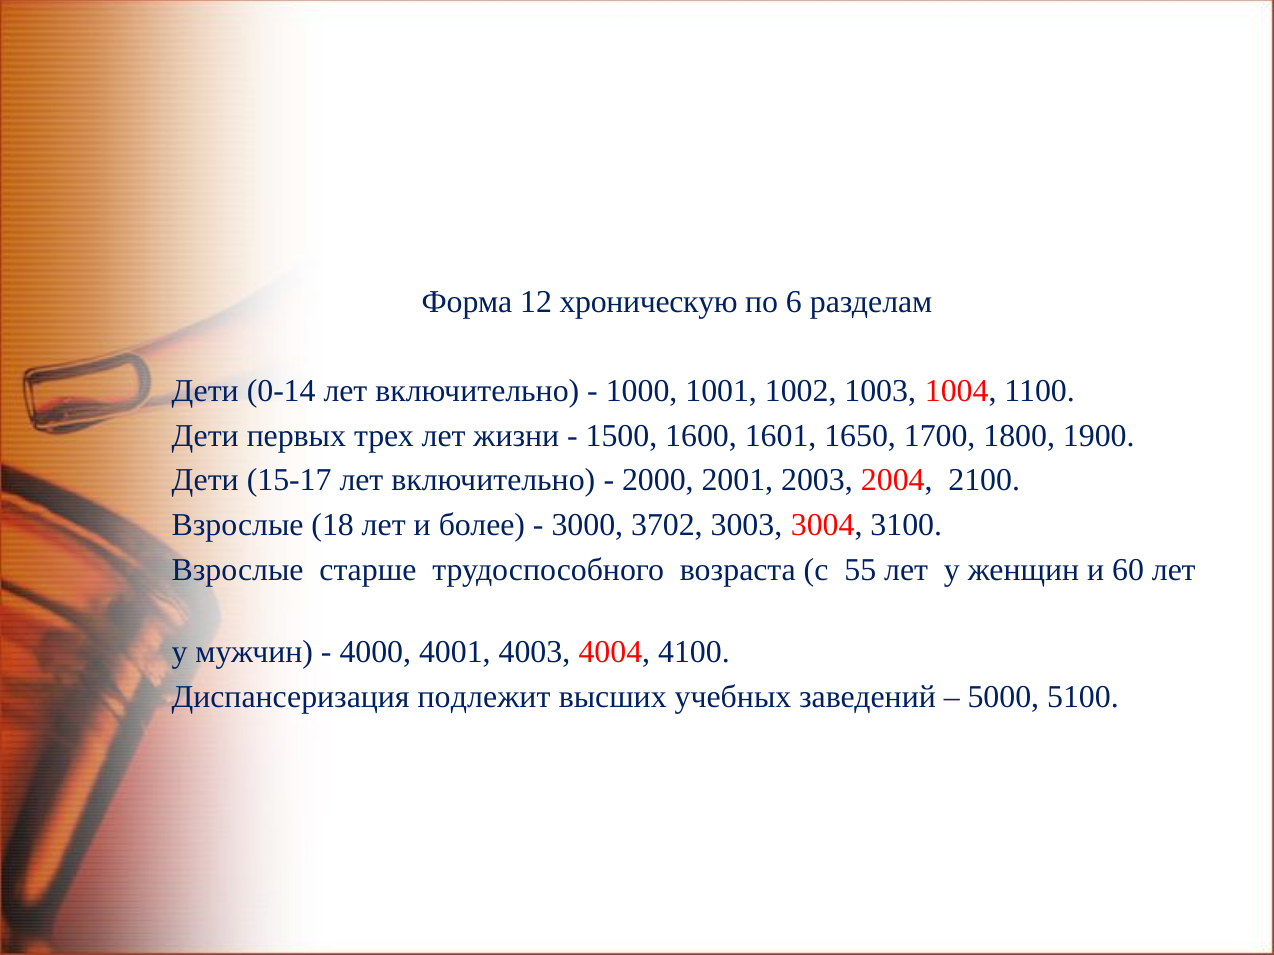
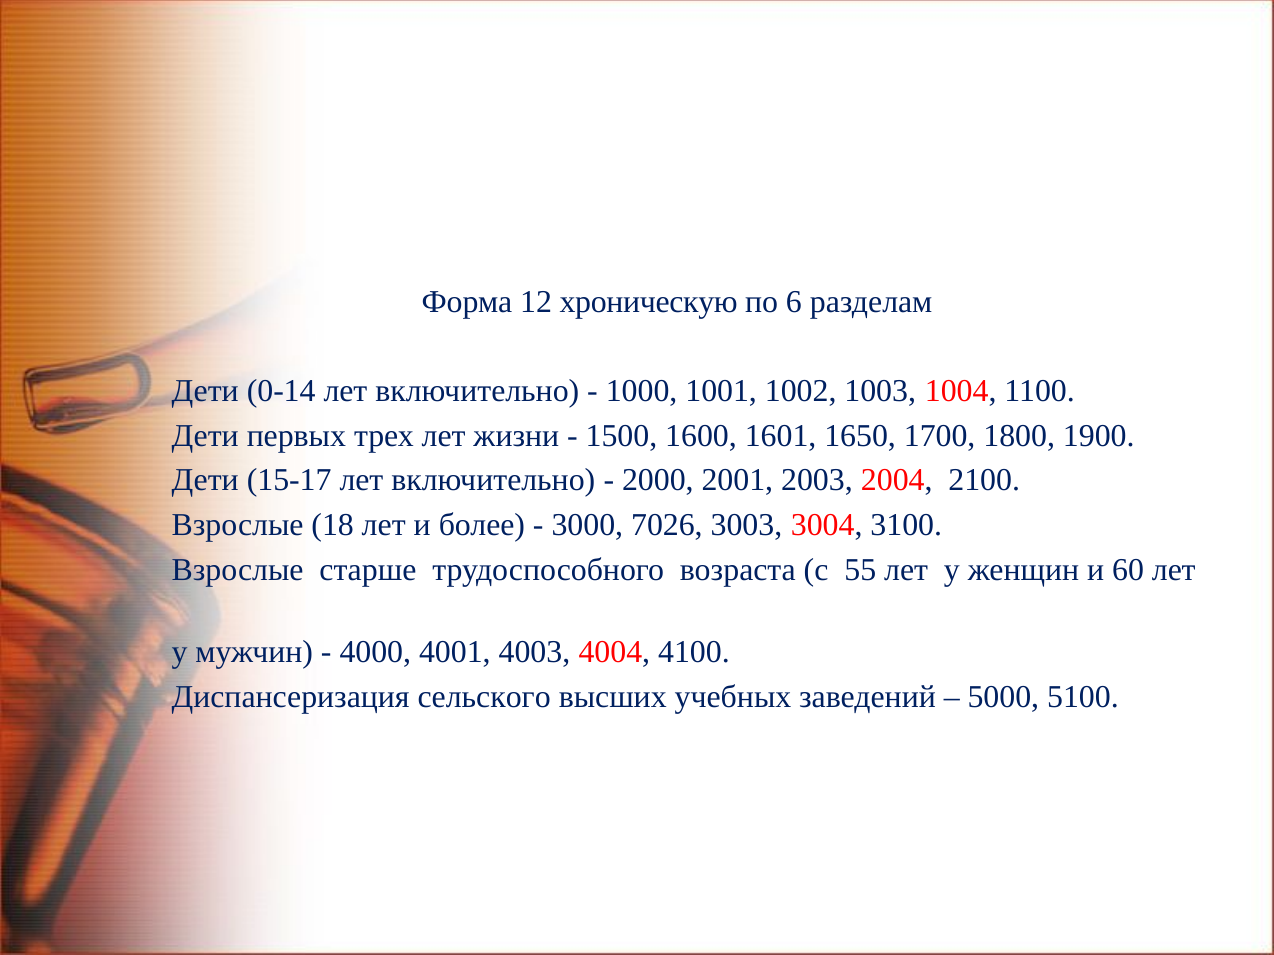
3702: 3702 -> 7026 (667, 525)
подлежит: подлежит -> сельского (484, 697)
